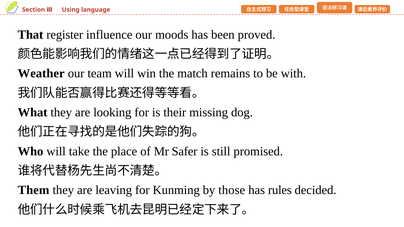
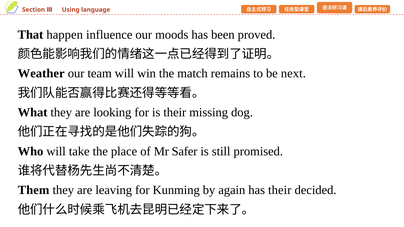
register: register -> happen (65, 35)
with: with -> next (293, 74)
those: those -> again (232, 190)
has rules: rules -> their (280, 190)
